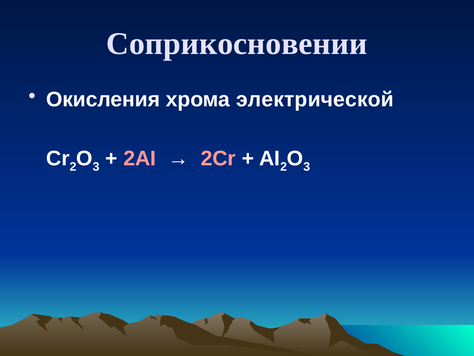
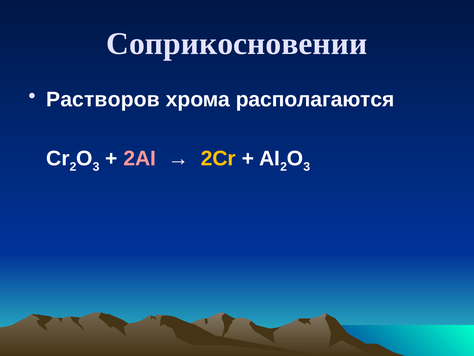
Окисления: Окисления -> Растворов (103, 99)
электрической: электрической -> располагаются (315, 99)
2Cr colour: pink -> yellow (218, 158)
